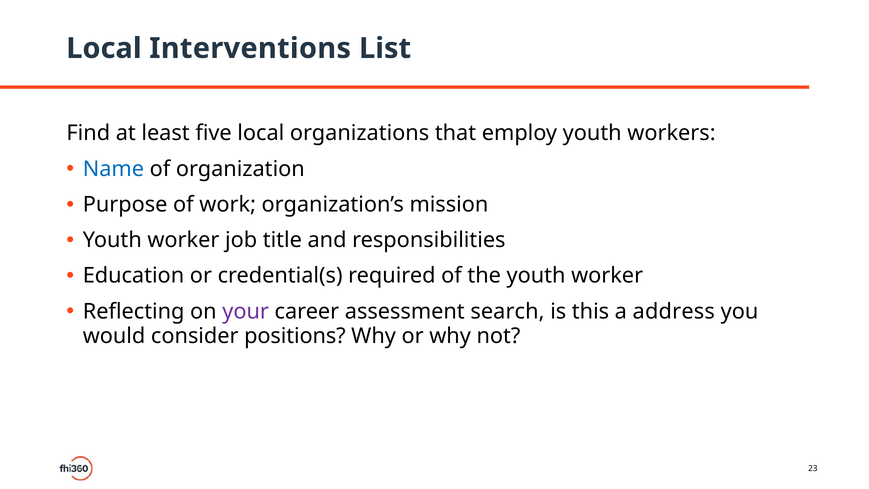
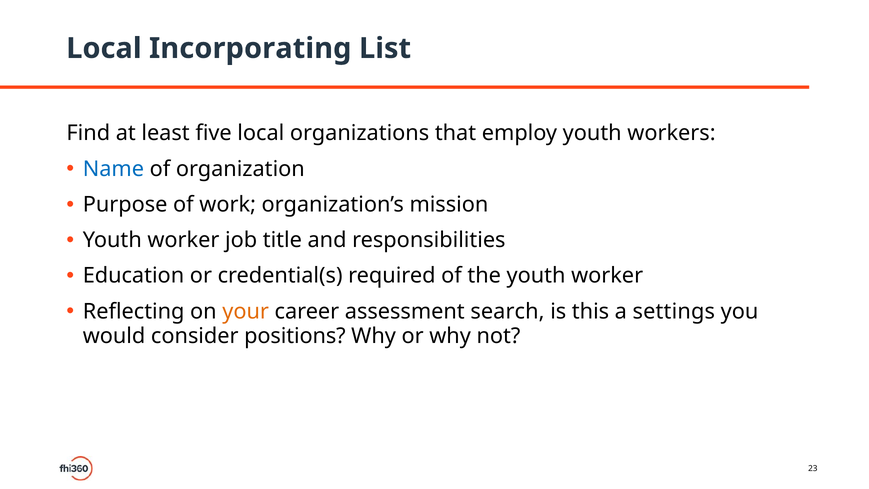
Interventions: Interventions -> Incorporating (250, 48)
your colour: purple -> orange (246, 311)
address: address -> settings (674, 311)
